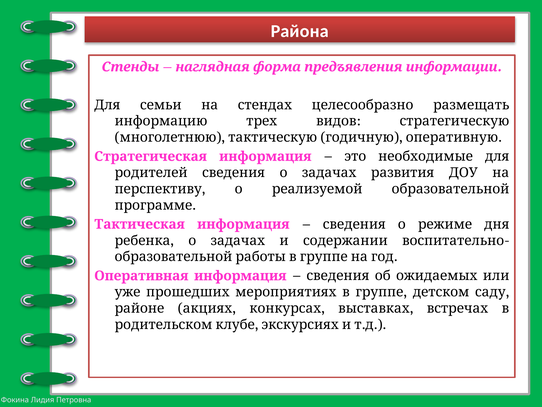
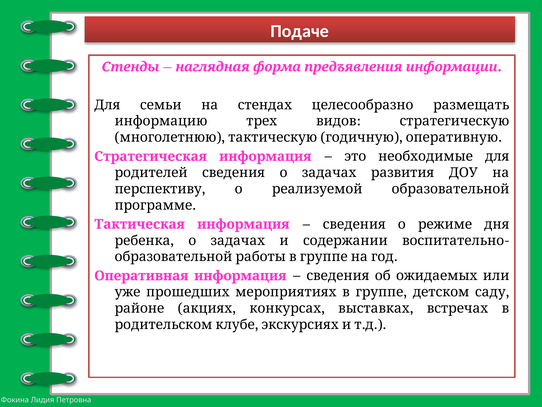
Района: Района -> Подаче (300, 31)
